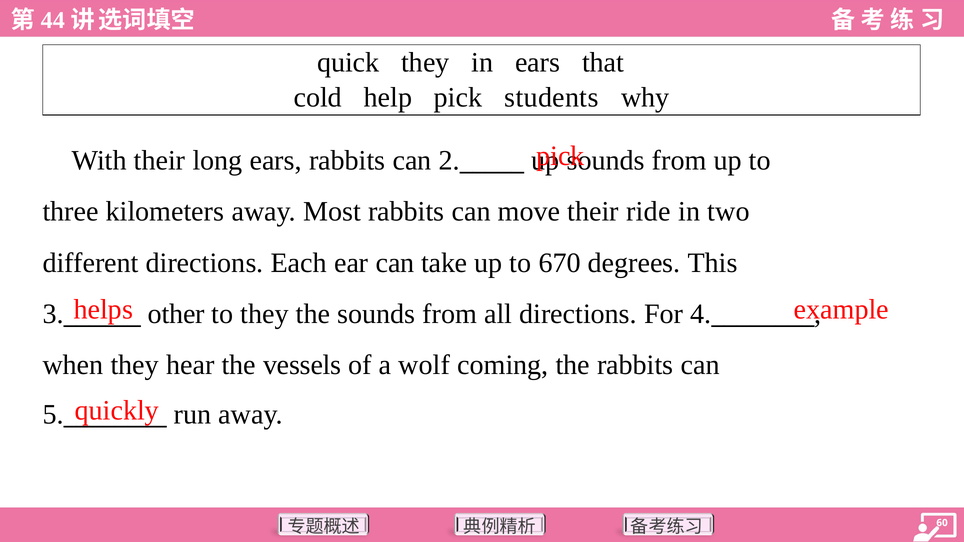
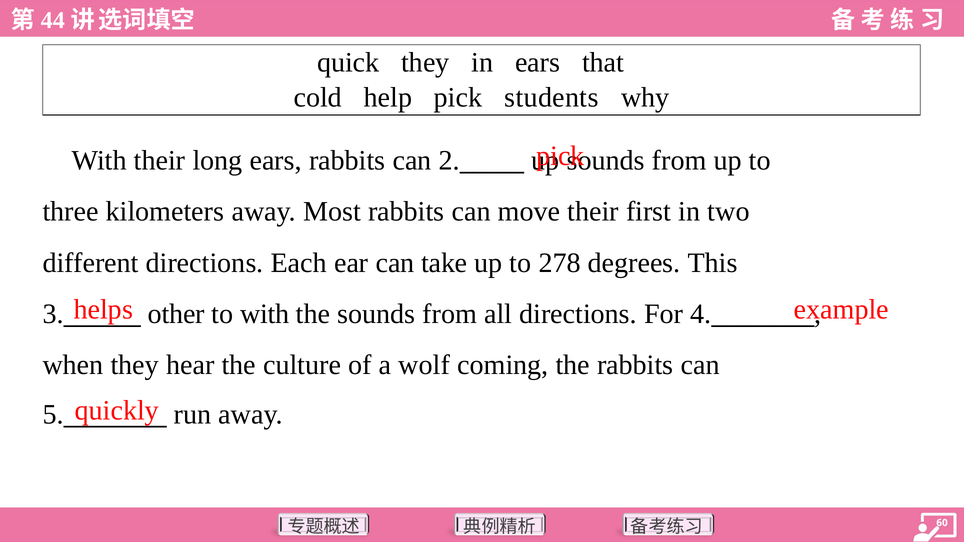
ride: ride -> first (649, 212)
670: 670 -> 278 (560, 263)
to they: they -> with (265, 314)
vessels: vessels -> culture (302, 365)
